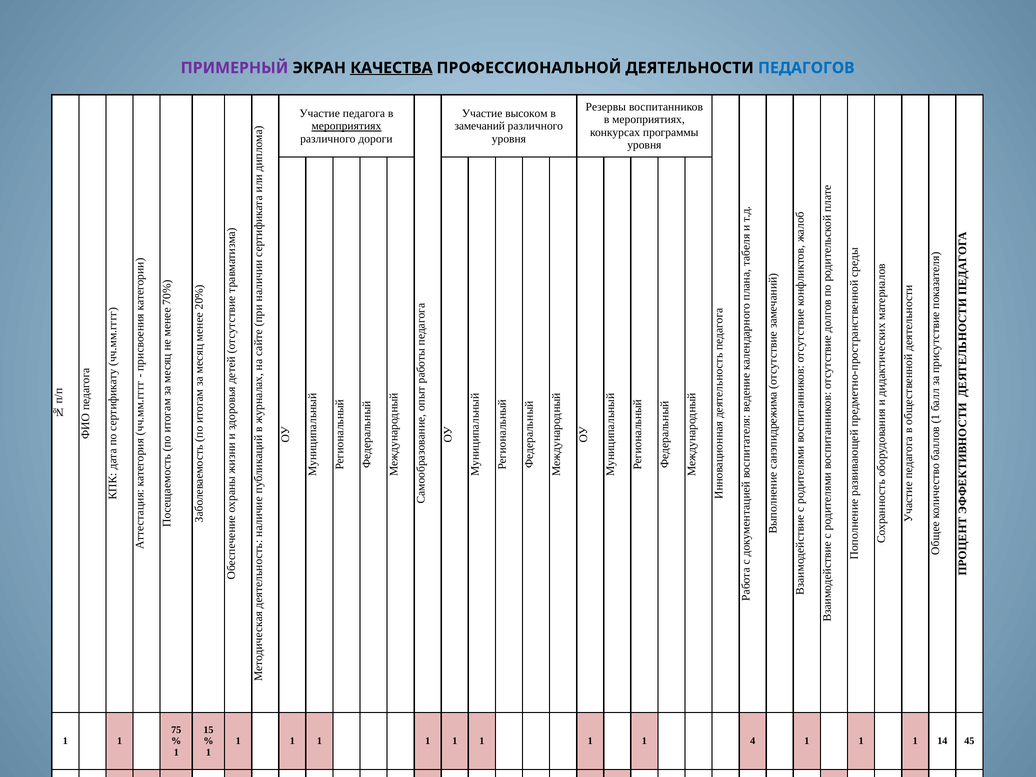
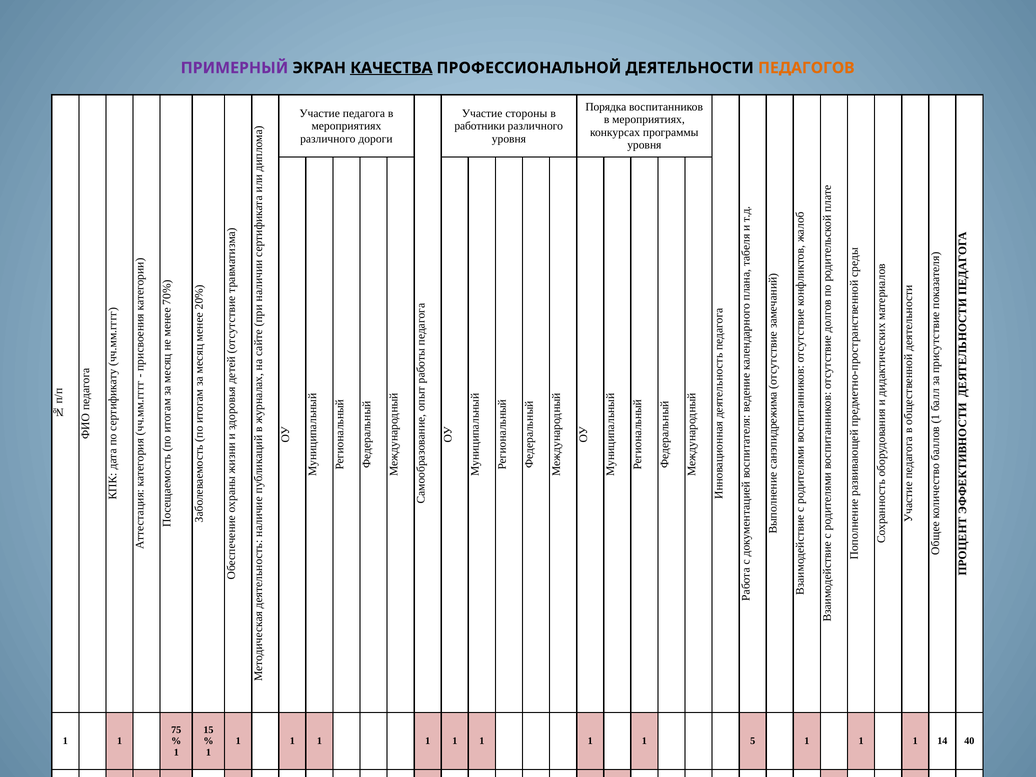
ПЕДАГОГОВ colour: blue -> orange (806, 68)
Резервы: Резервы -> Порядка (606, 107)
высоком: высоком -> стороны (526, 113)
мероприятиях underline: present -> none (346, 126)
замечаний: замечаний -> работники (480, 126)
4: 4 -> 5 (753, 741)
45: 45 -> 40 (969, 741)
